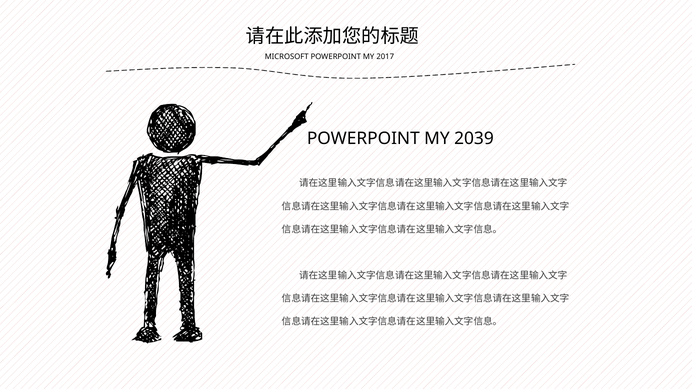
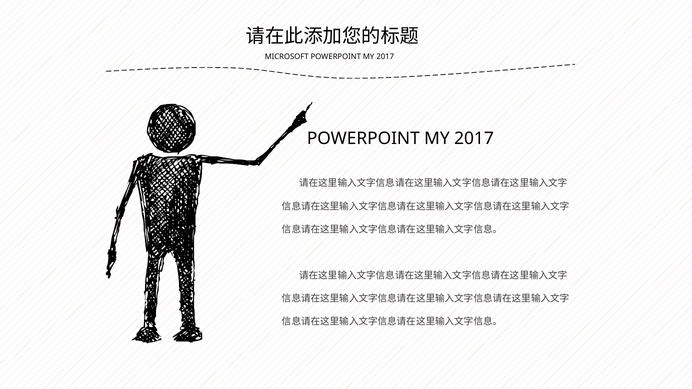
2039: 2039 -> 2017 (474, 139)
